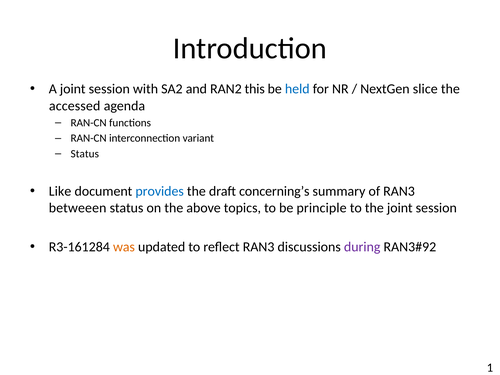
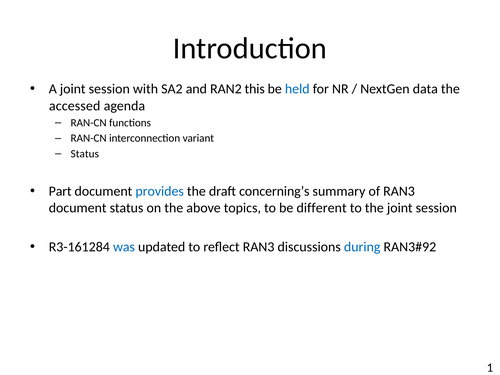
slice: slice -> data (425, 89)
Like: Like -> Part (60, 191)
betweeen: betweeen -> document (78, 208)
principle: principle -> different (322, 208)
was colour: orange -> blue (124, 247)
during colour: purple -> blue (362, 247)
